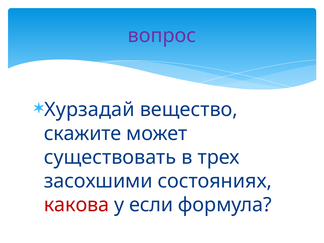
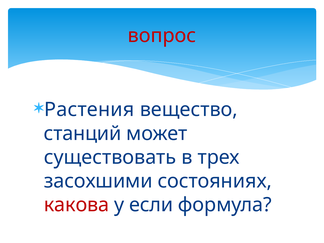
вопрос colour: purple -> red (162, 36)
Хурзадай: Хурзадай -> Растения (89, 110)
скажите: скажите -> станций (83, 134)
